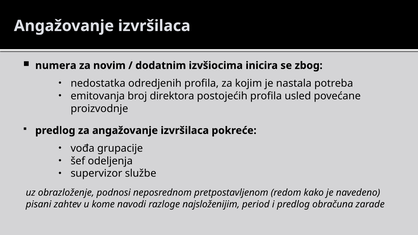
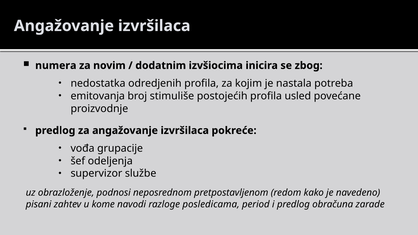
direktora: direktora -> stimuliše (172, 96)
najsloženijim: najsloženijim -> posledicama (211, 204)
